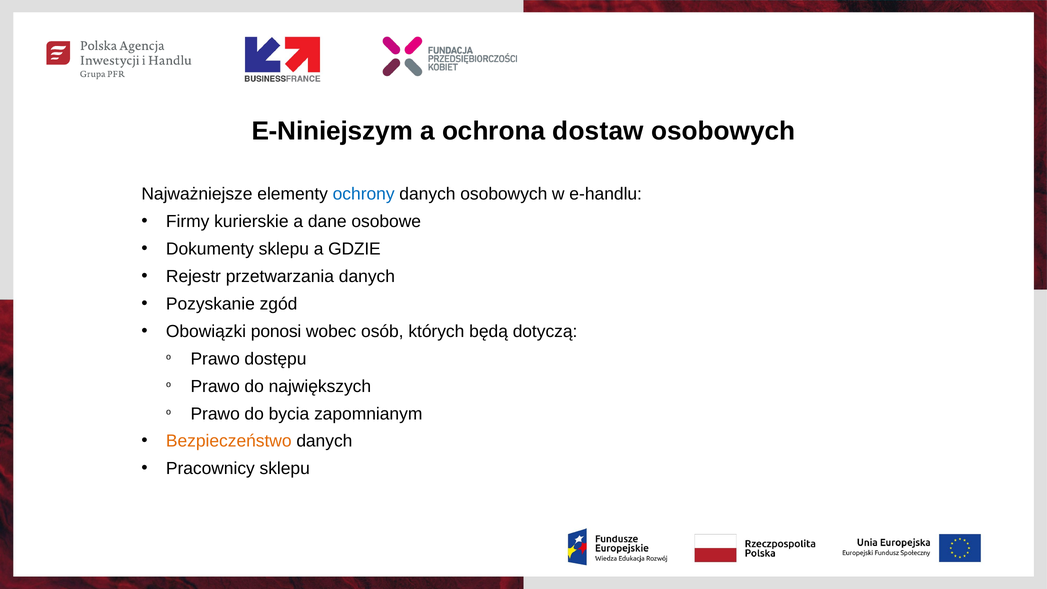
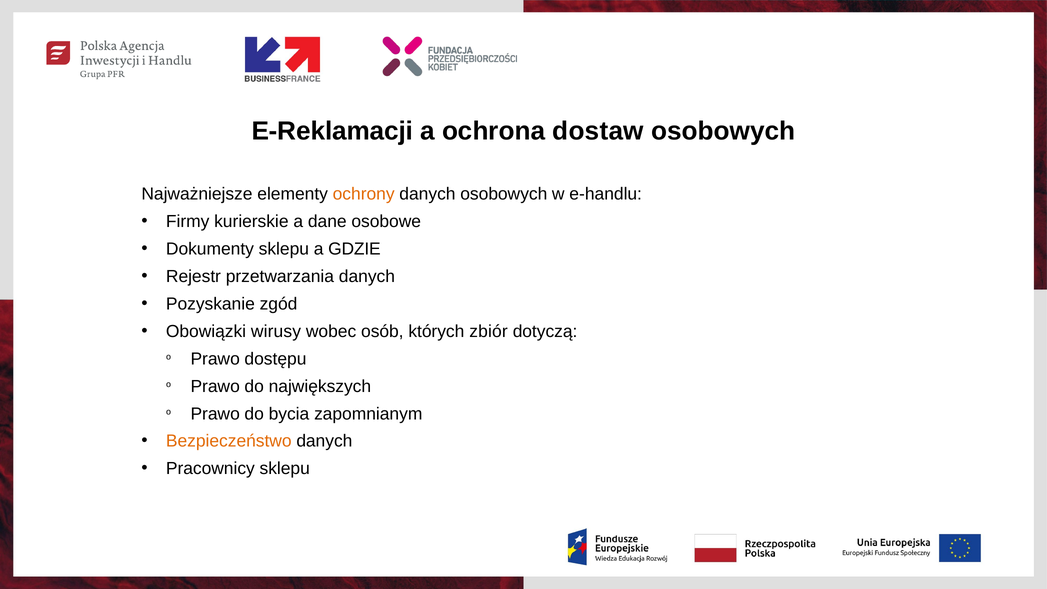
E-Niniejszym: E-Niniejszym -> E-Reklamacji (332, 131)
ochrony colour: blue -> orange (364, 194)
ponosi: ponosi -> wirusy (276, 331)
będą: będą -> zbiór (488, 331)
